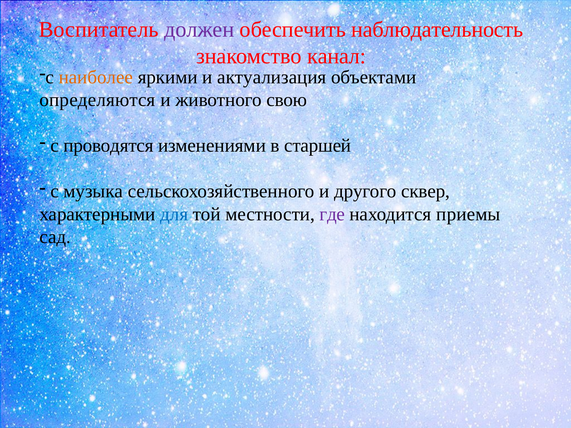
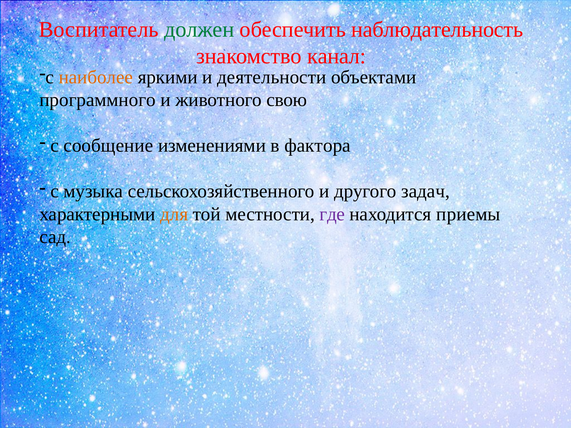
должен colour: purple -> green (199, 29)
актуализация: актуализация -> деятельности (272, 77)
определяются: определяются -> программного (98, 100)
проводятся: проводятся -> сообщение (108, 146)
старшей: старшей -> фактора (318, 146)
сквер: сквер -> задач (425, 191)
для colour: blue -> orange (174, 214)
